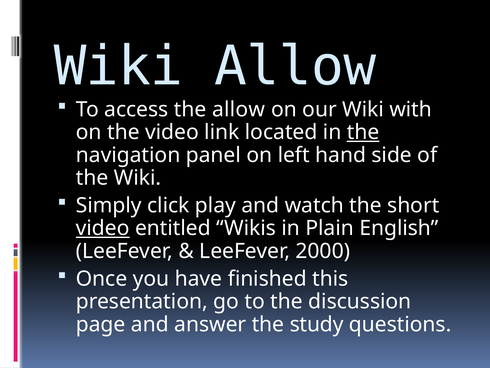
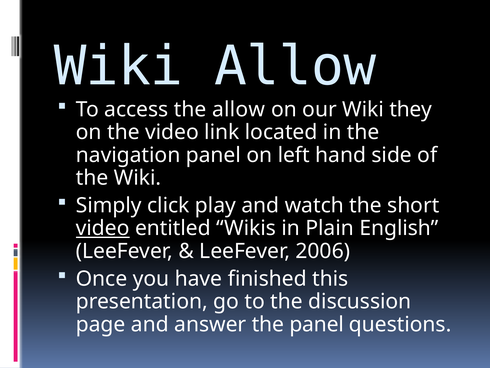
with: with -> they (411, 109)
the underline: present -> none (363, 132)
2000: 2000 -> 2006 (323, 251)
the study: study -> panel (317, 324)
